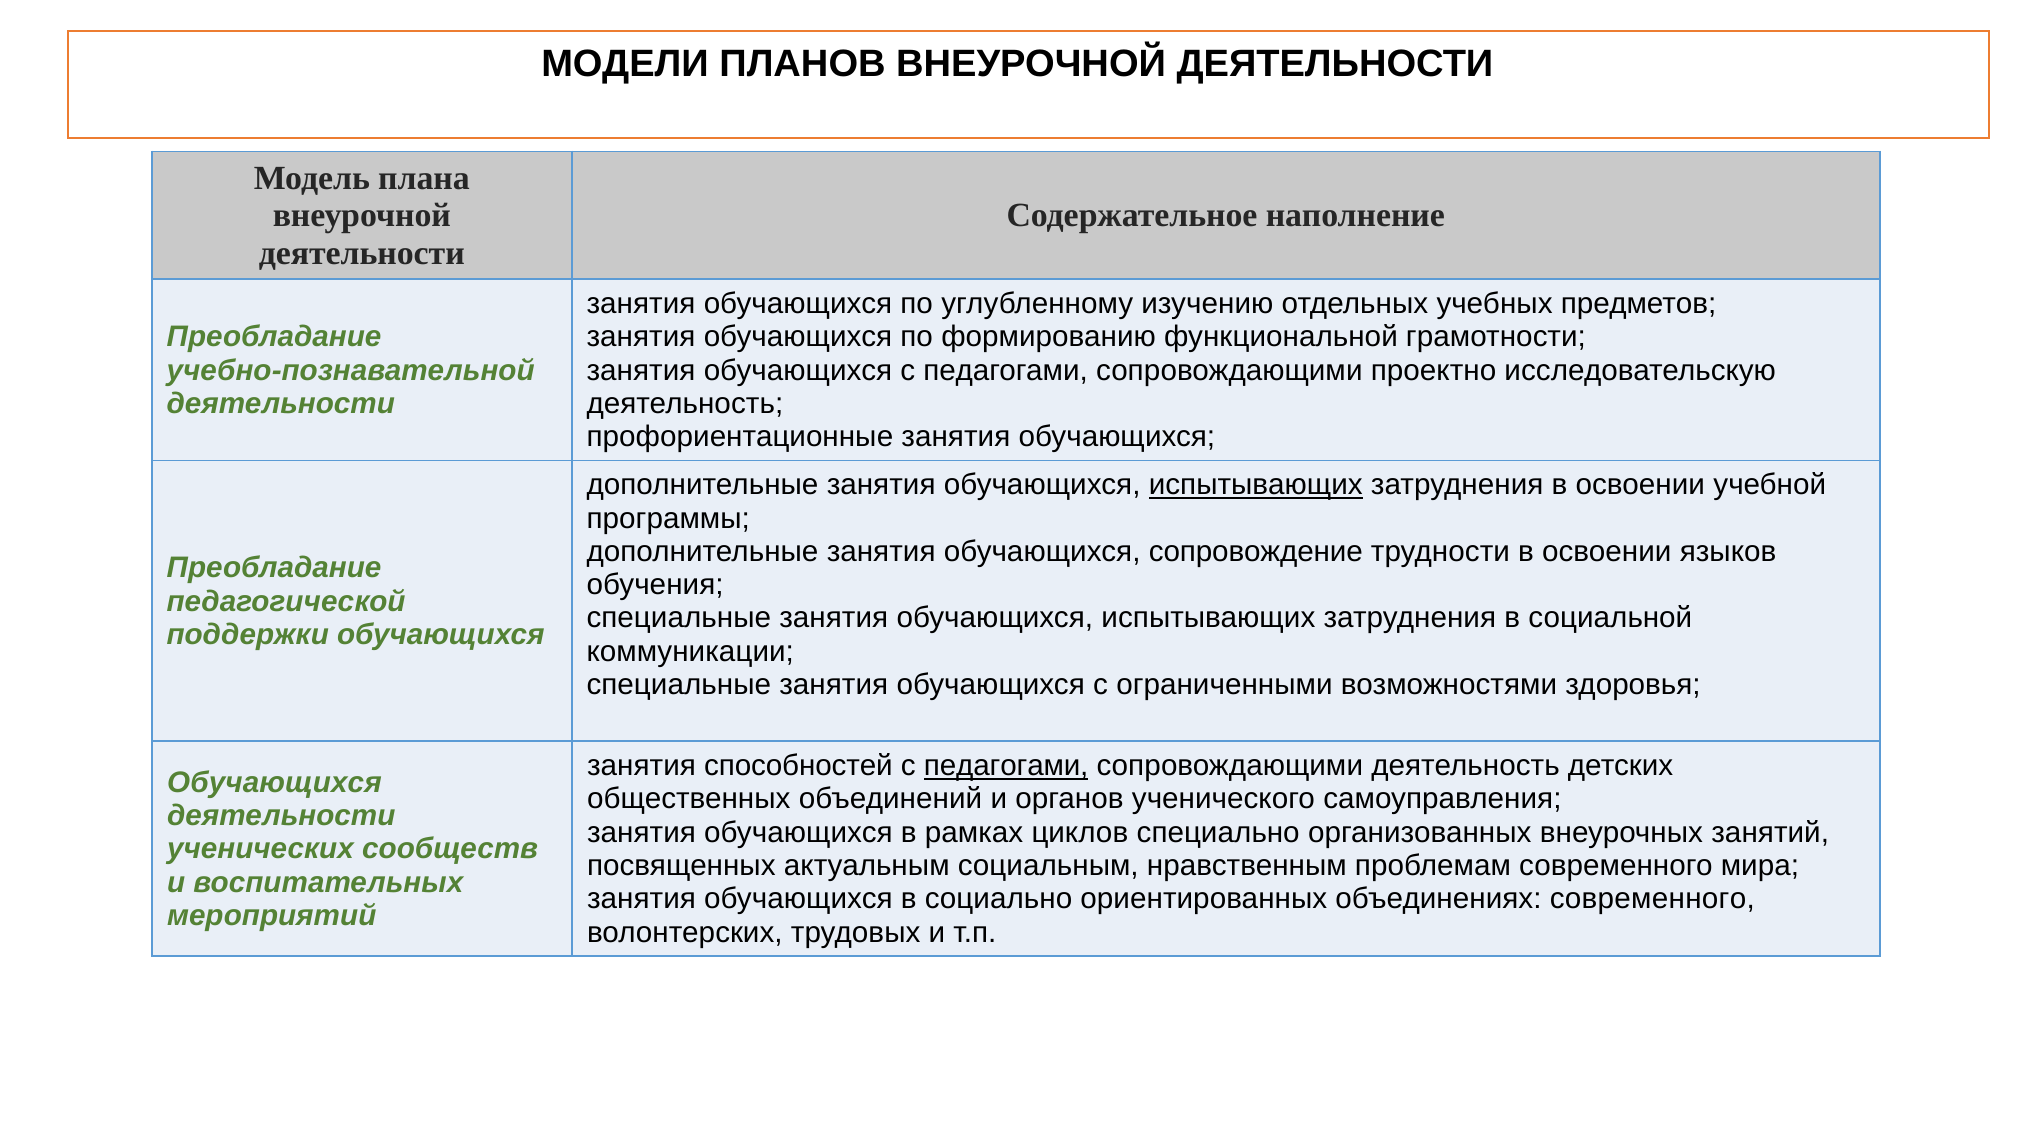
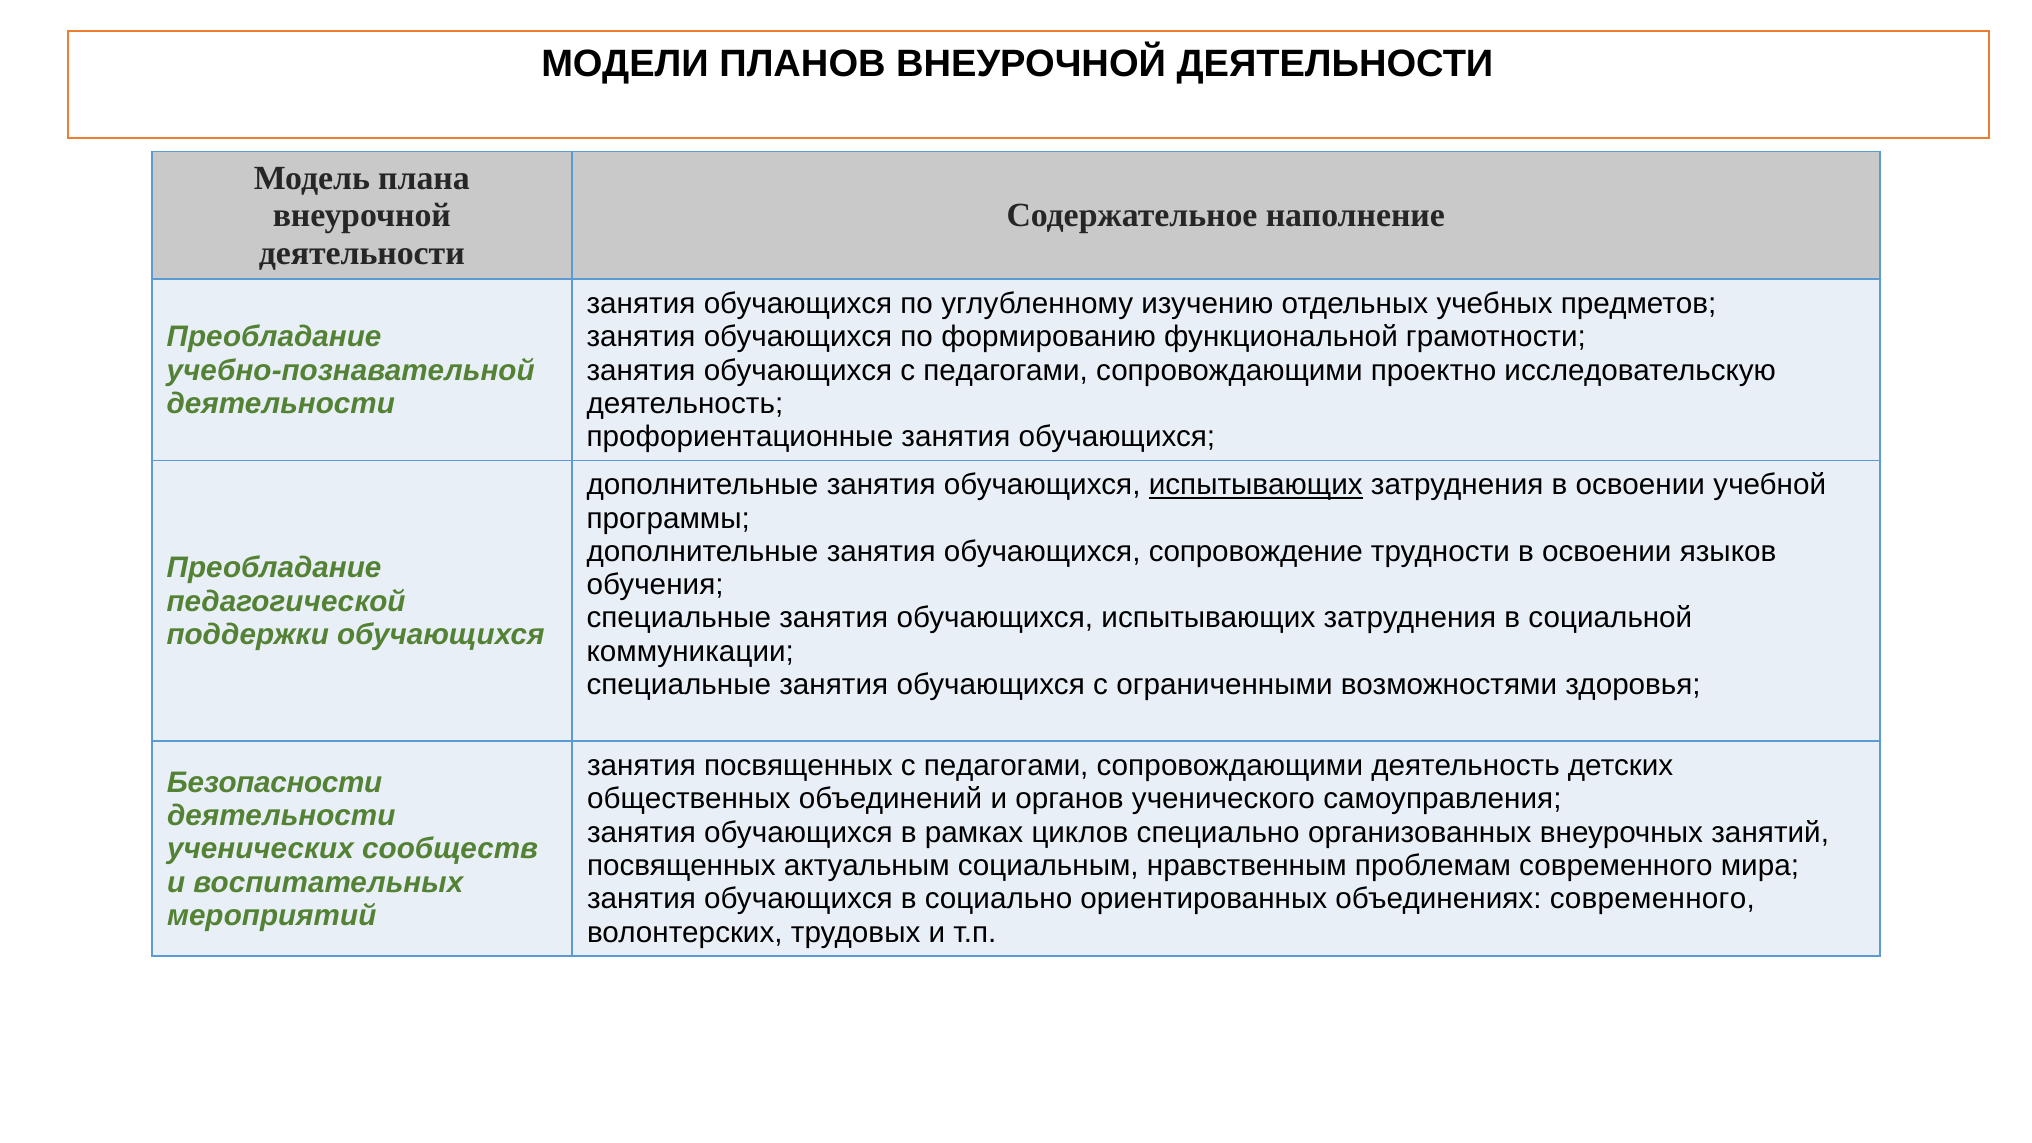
занятия способностей: способностей -> посвященных (798, 766)
педагогами underline: present -> none (1006, 766)
Обучающихся: Обучающихся -> Безопасности (275, 783)
